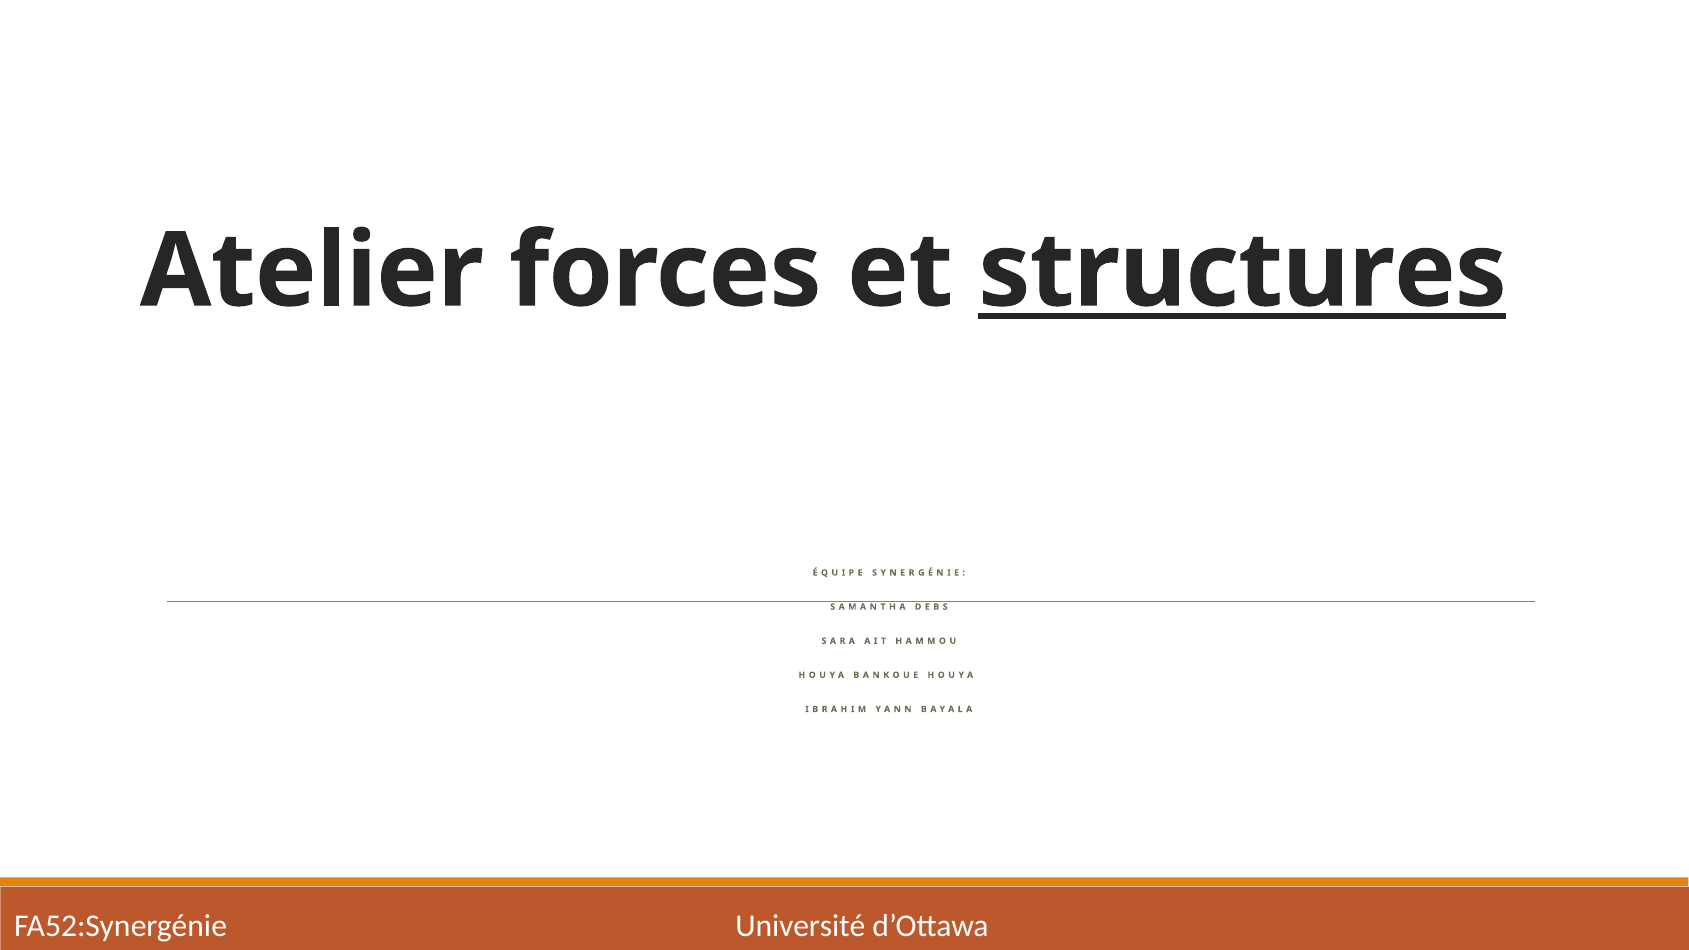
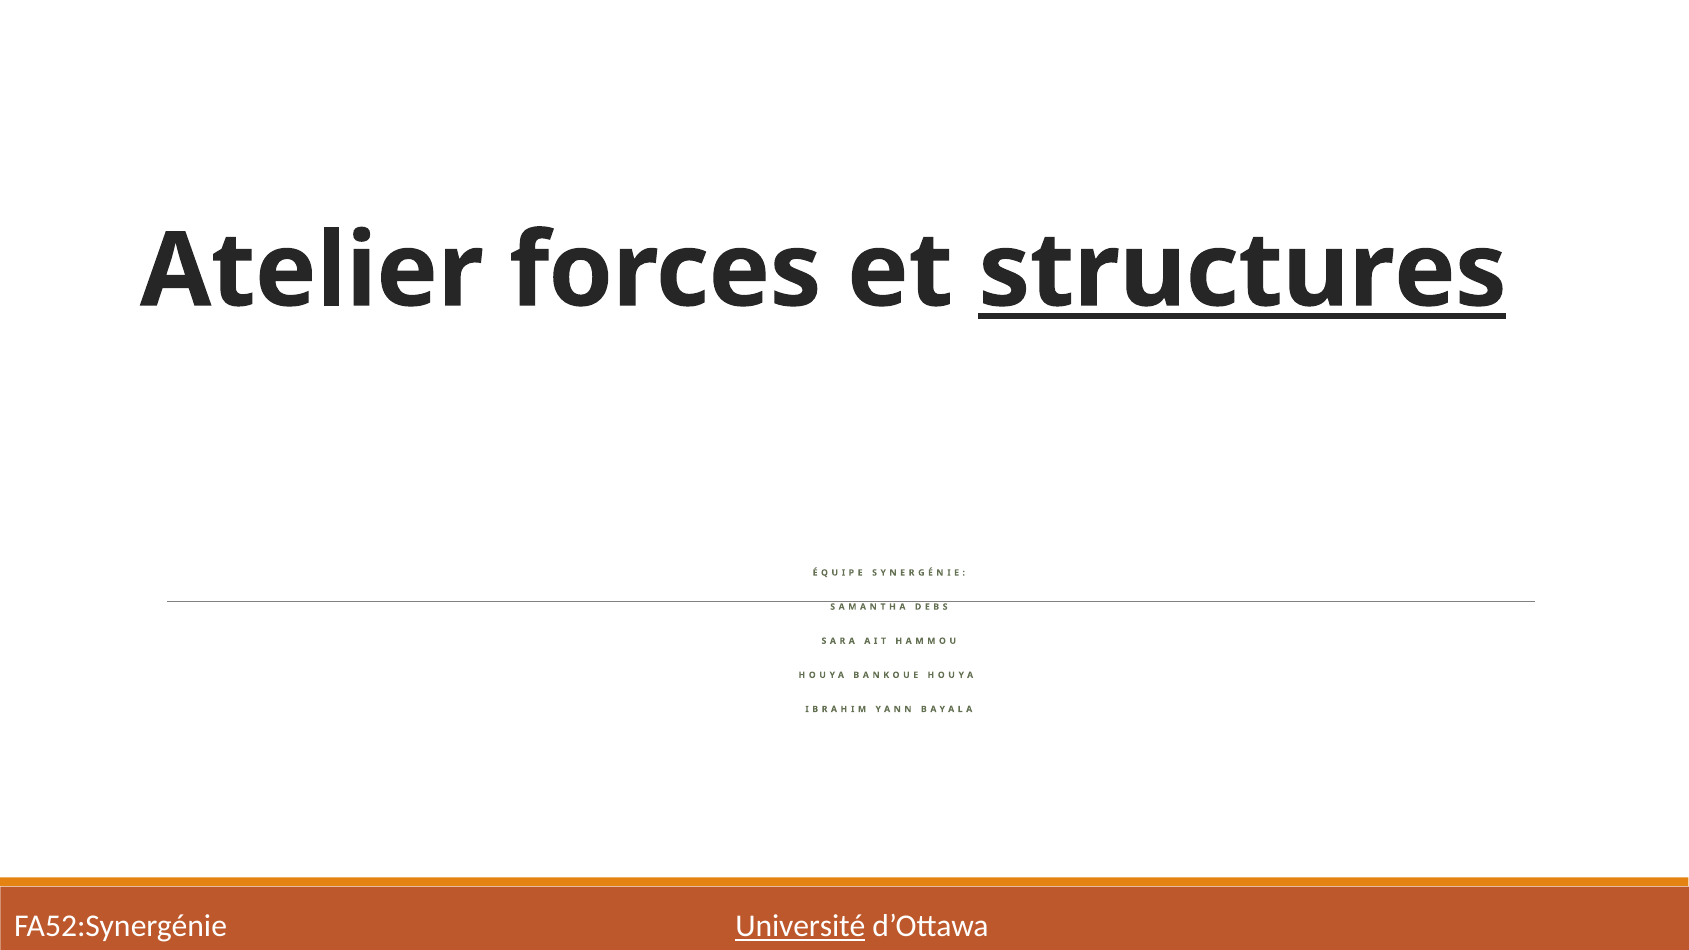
Université underline: none -> present (800, 926)
